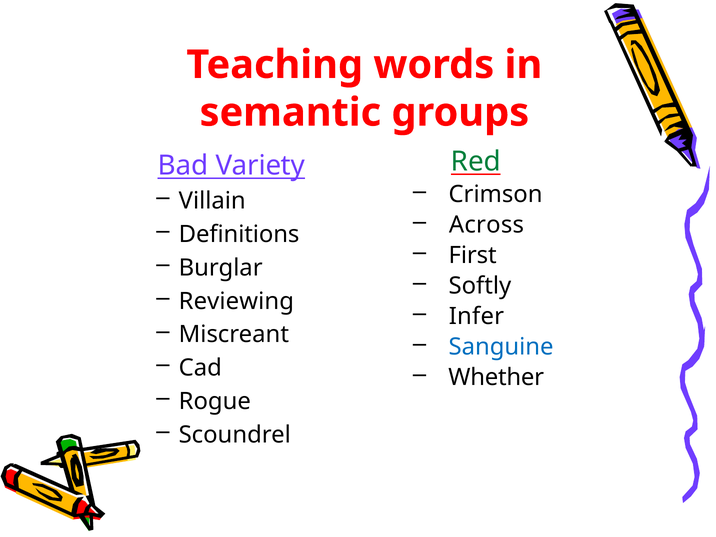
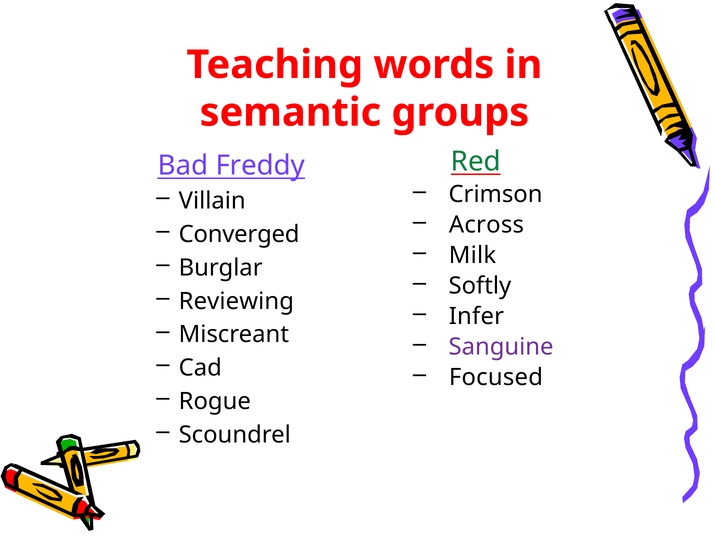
Variety: Variety -> Freddy (260, 165)
Definitions: Definitions -> Converged (239, 234)
First: First -> Milk (472, 255)
Sanguine colour: blue -> purple (501, 347)
Whether: Whether -> Focused (496, 378)
